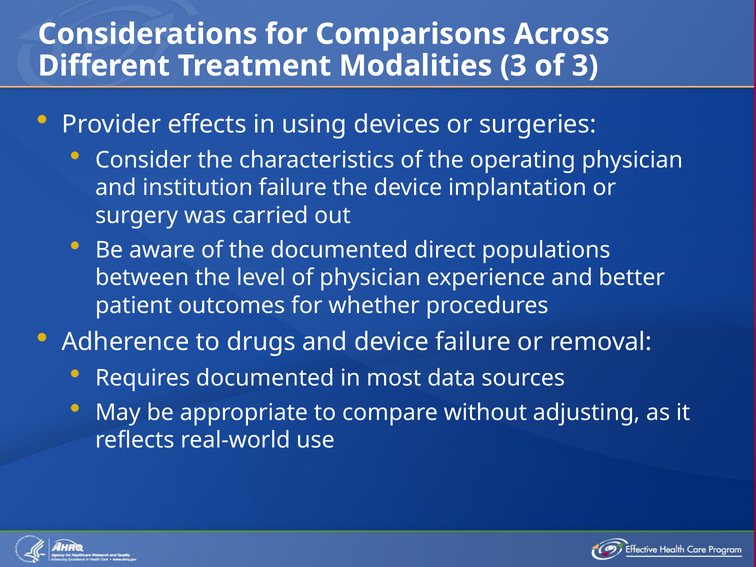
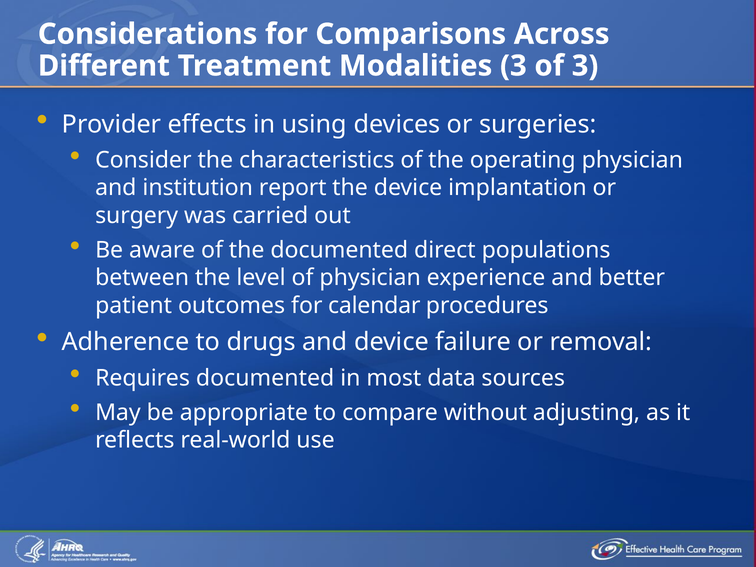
institution failure: failure -> report (293, 188)
whether: whether -> calendar (374, 305)
